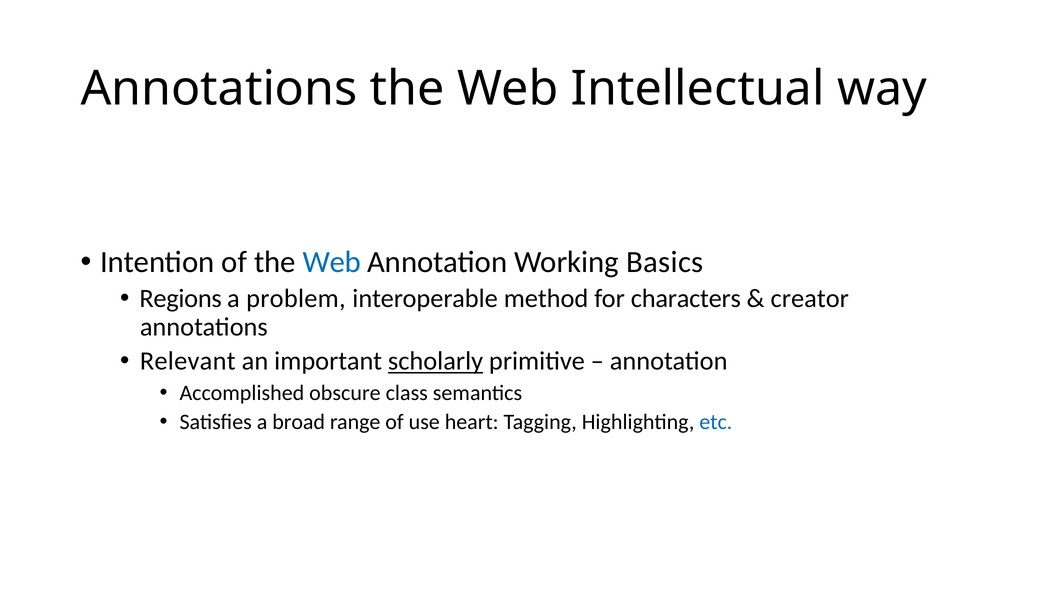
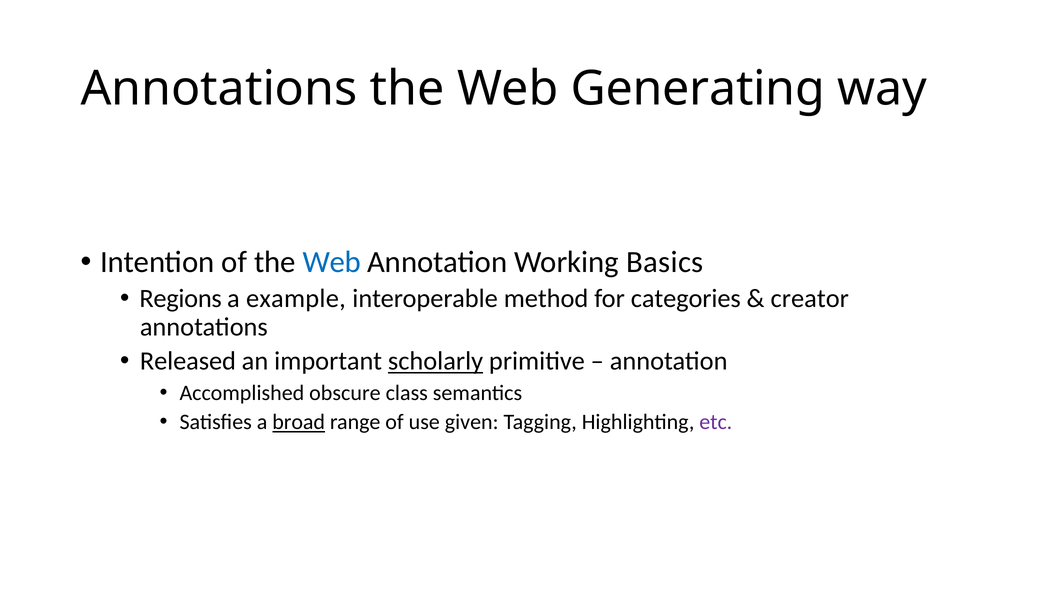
Intellectual: Intellectual -> Generating (698, 89)
problem: problem -> example (296, 299)
characters: characters -> categories (686, 299)
Relevant: Relevant -> Released (188, 361)
broad underline: none -> present (299, 422)
heart: heart -> given (472, 422)
etc colour: blue -> purple (716, 422)
